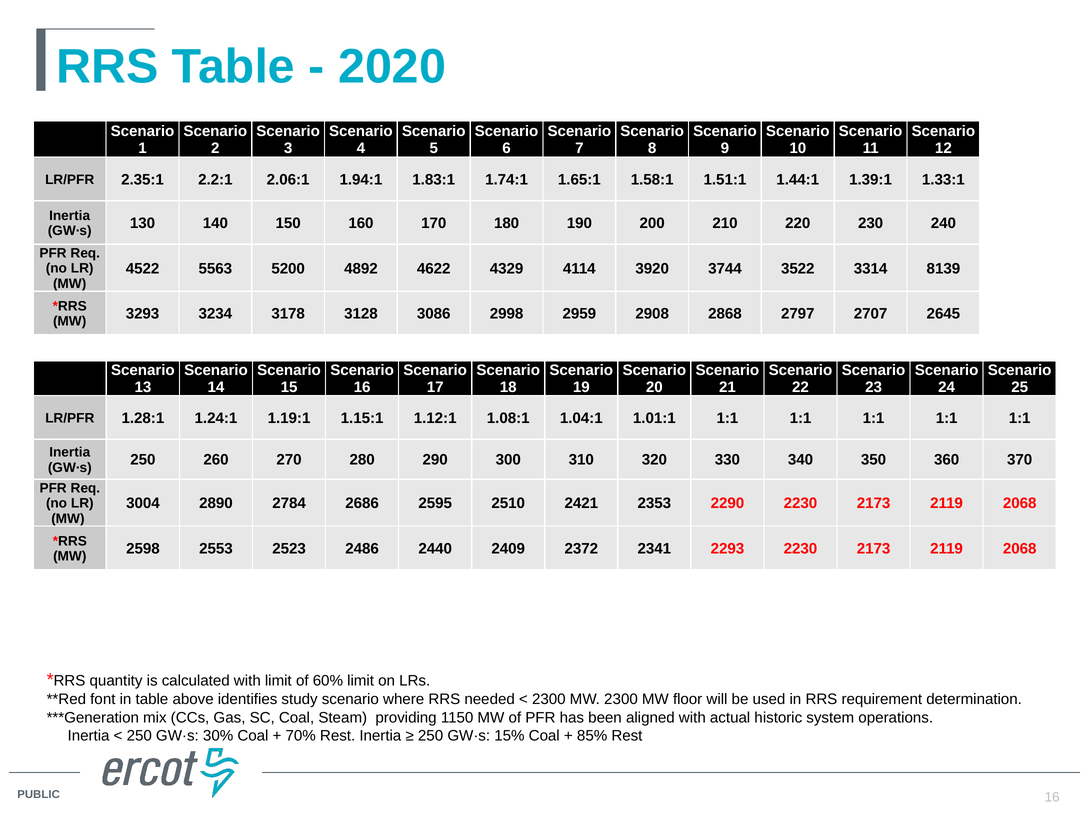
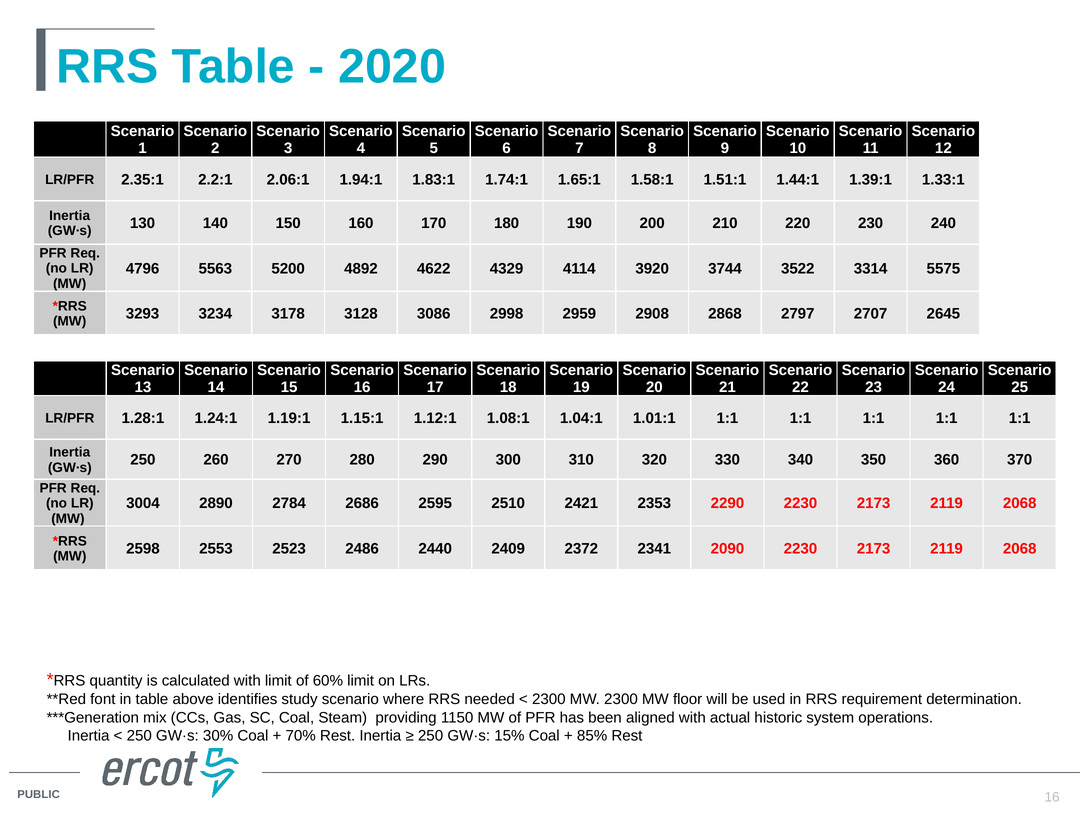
4522: 4522 -> 4796 (143, 269)
8139: 8139 -> 5575 (943, 269)
2293: 2293 -> 2090 (727, 549)
